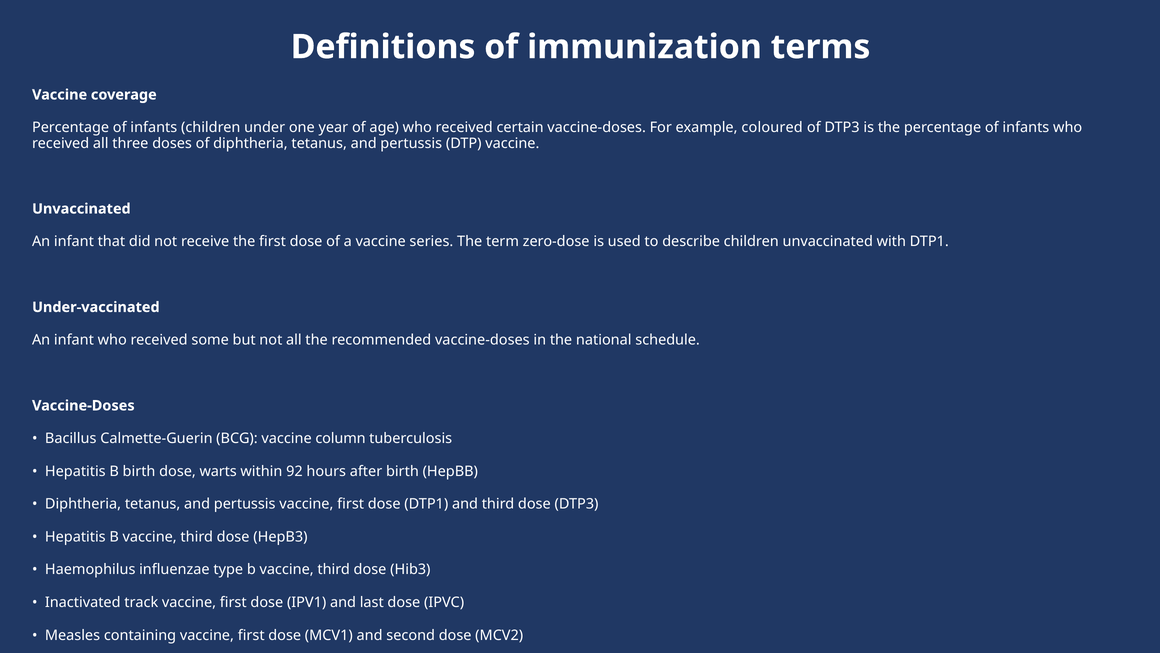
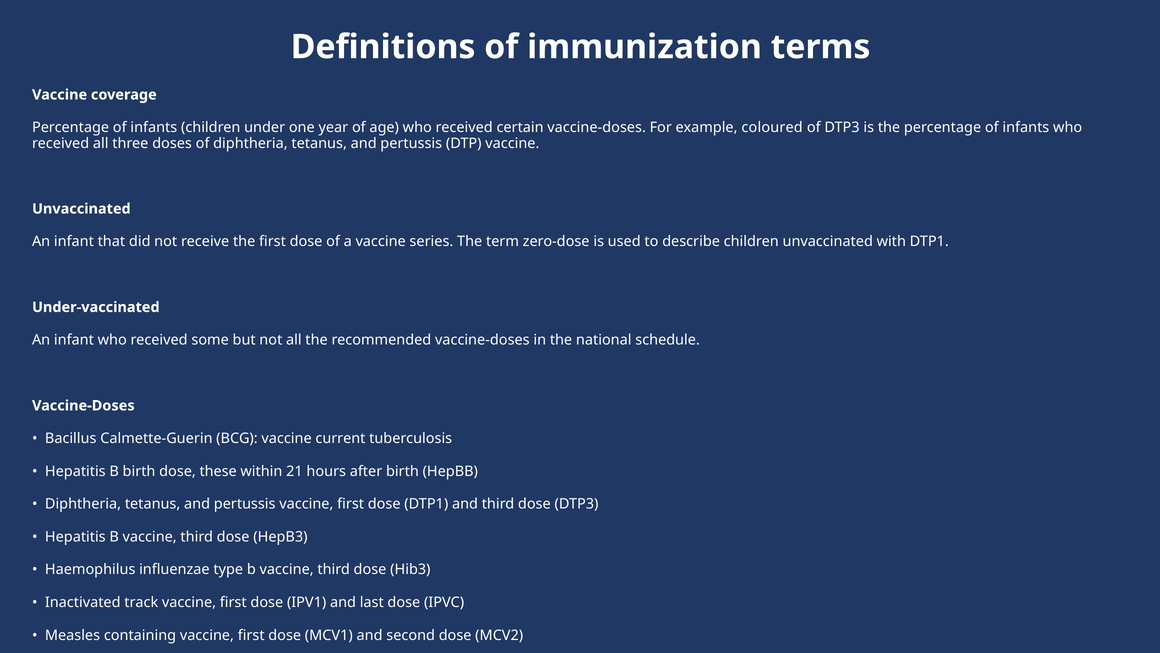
column: column -> current (340, 438)
dose warts: warts -> these (218, 471)
92: 92 -> 21 (294, 471)
